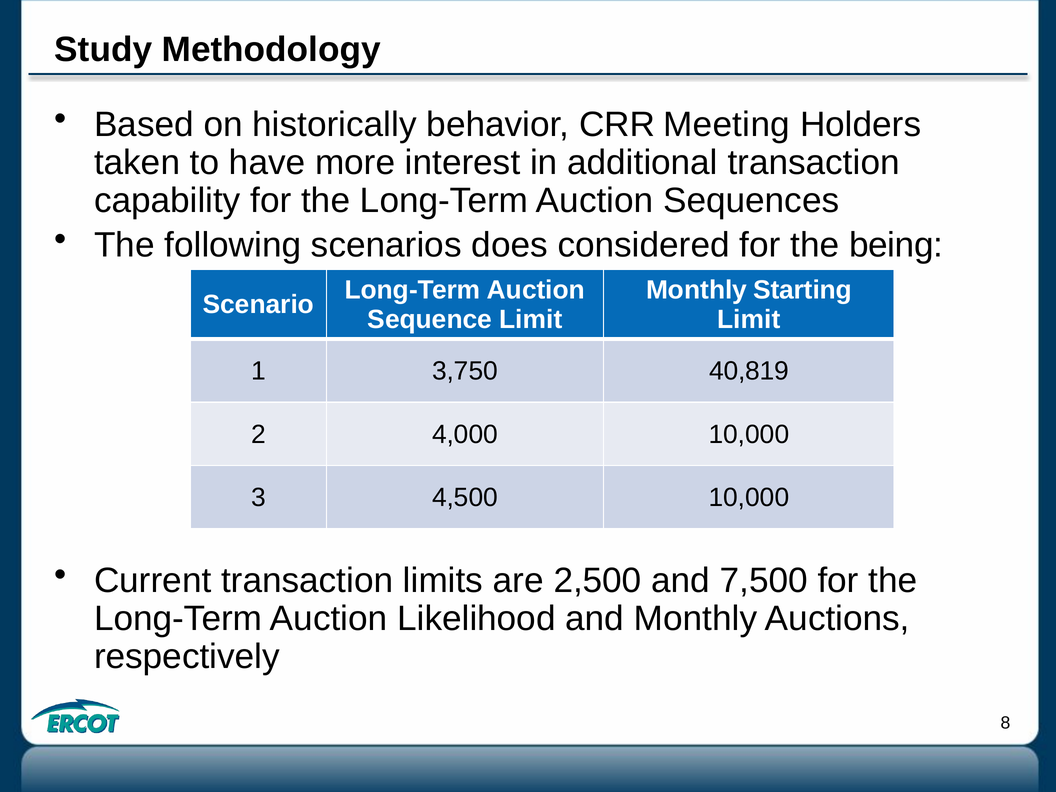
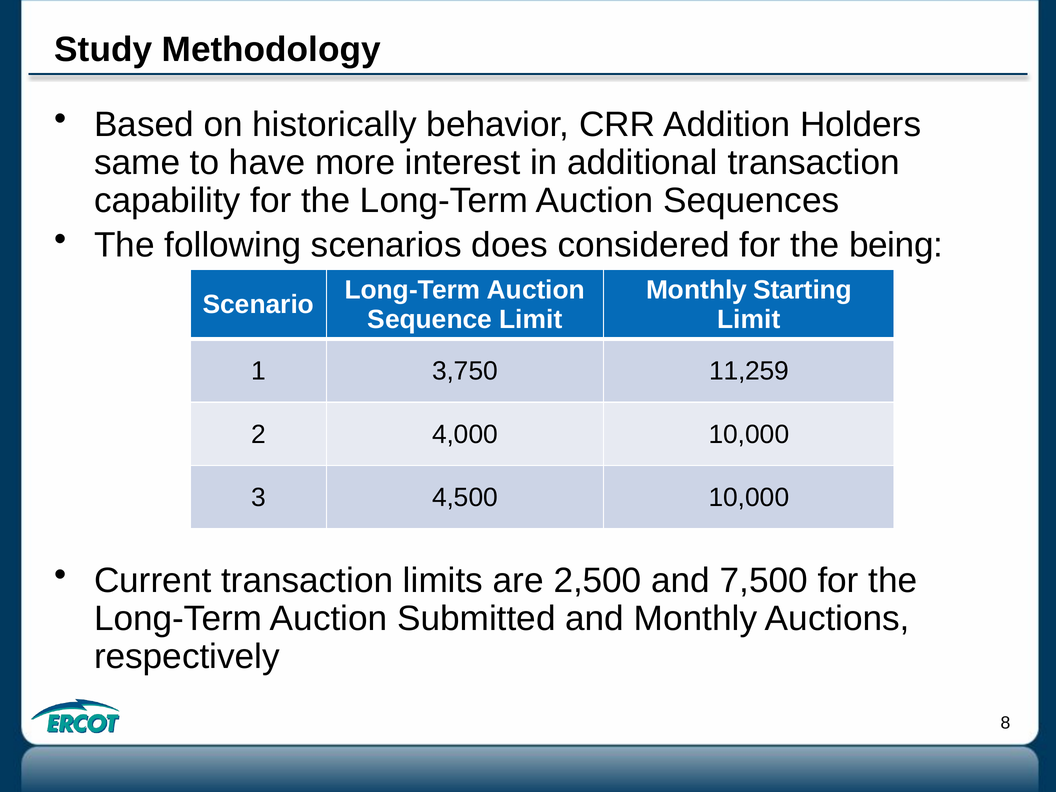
Meeting: Meeting -> Addition (727, 125)
taken: taken -> same (137, 163)
40,819: 40,819 -> 11,259 (749, 371)
Likelihood: Likelihood -> Submitted (476, 619)
